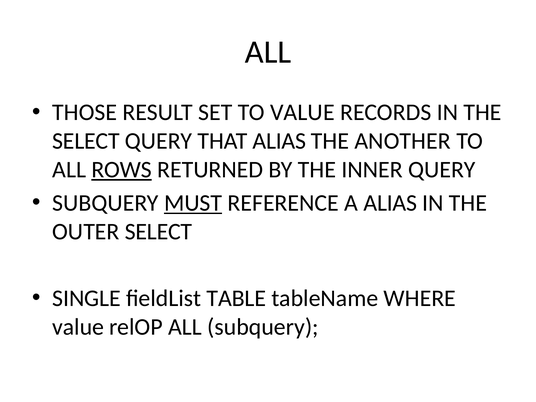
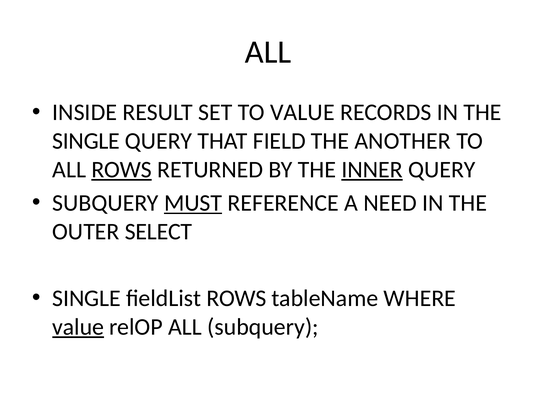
THOSE: THOSE -> INSIDE (85, 112)
SELECT: SELECT -> SINGLE (86, 141)
THAT ALIAS: ALIAS -> FIELD (279, 141)
INNER underline: none -> present (372, 170)
A ALIAS: ALIAS -> NEED (390, 203)
fieldList TABLE: TABLE -> ROWS (236, 298)
value underline: none -> present (78, 327)
